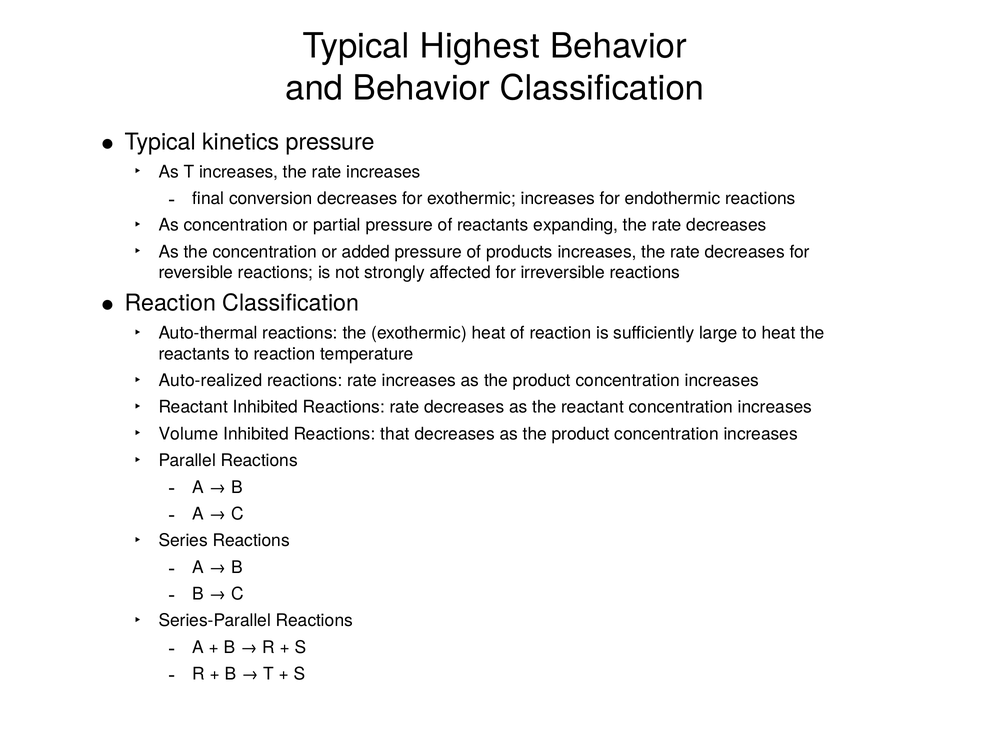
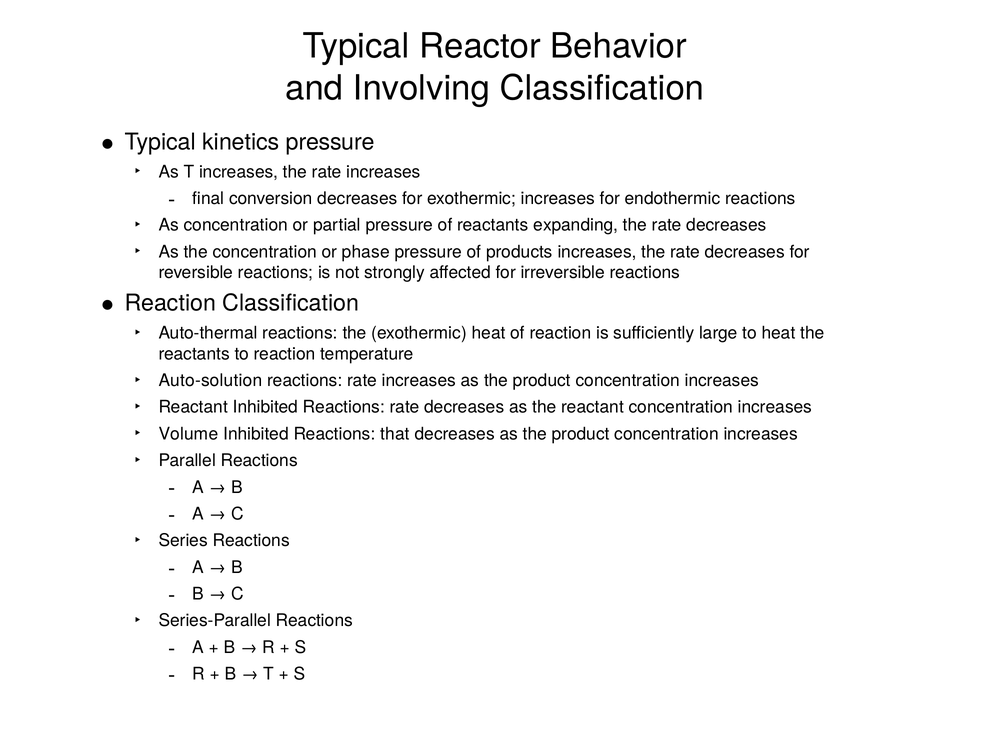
Highest: Highest -> Reactor (480, 47)
and Behavior: Behavior -> Involving (421, 88)
added: added -> phase (366, 252)
Auto-realized: Auto-realized -> Auto-solution (210, 381)
